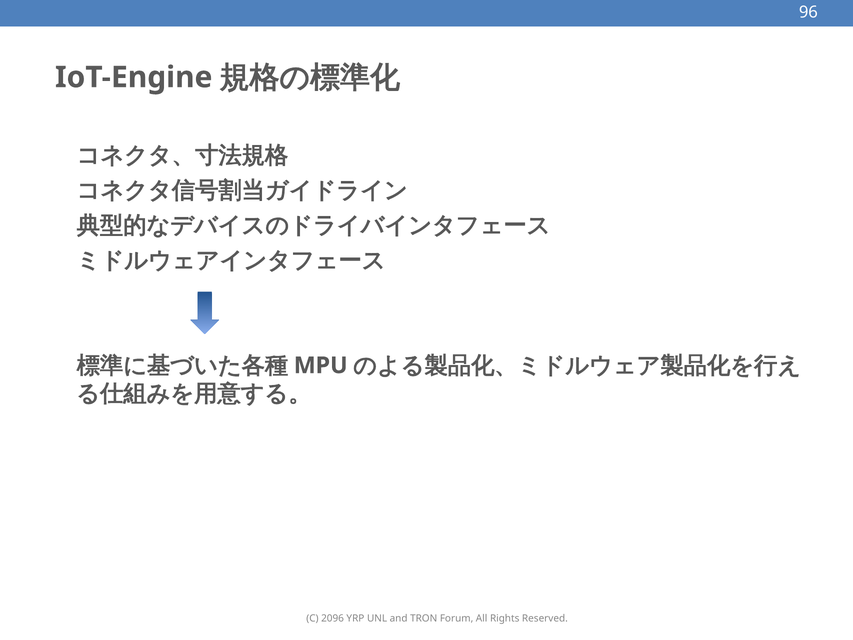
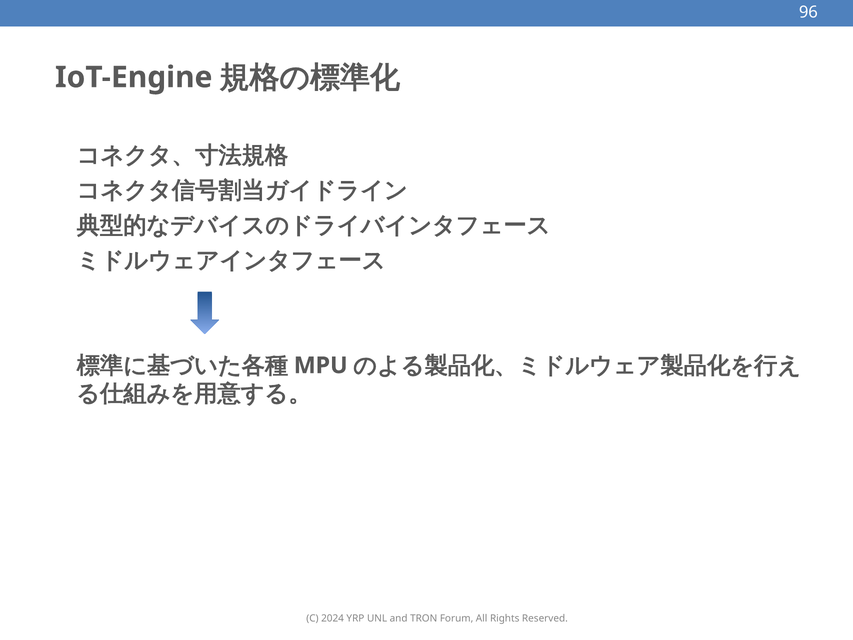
2096: 2096 -> 2024 (333, 618)
